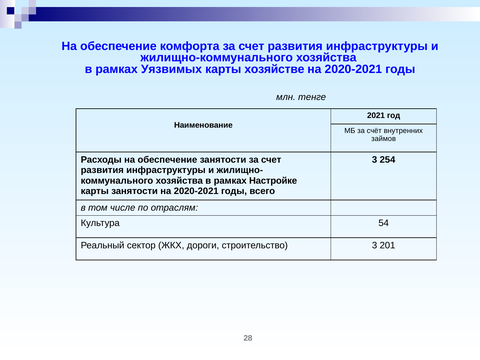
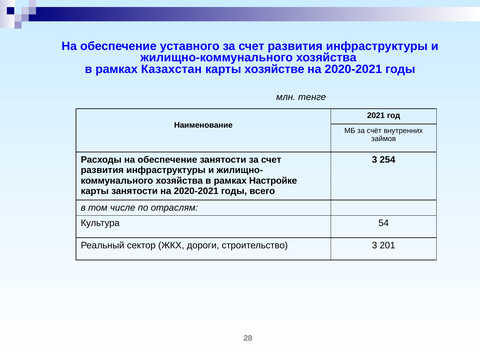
комфорта: комфорта -> уставного (190, 46)
Уязвимых: Уязвимых -> Казахстан (171, 69)
